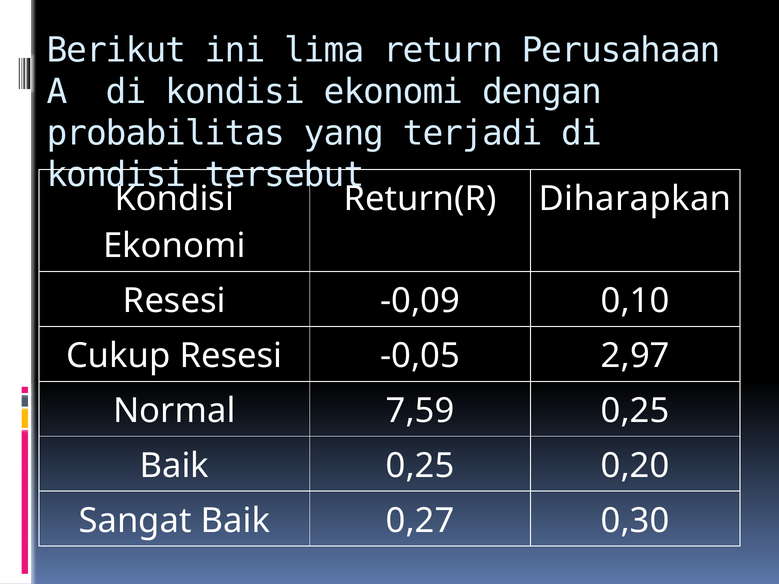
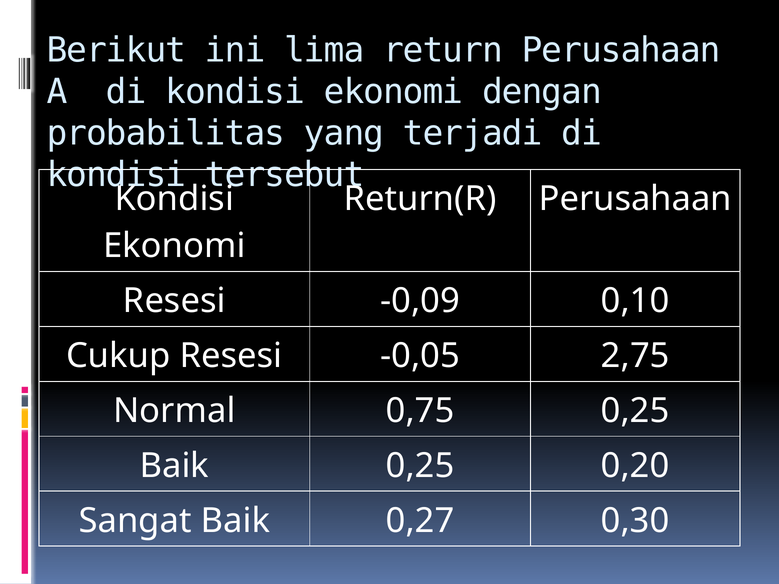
Return(R Diharapkan: Diharapkan -> Perusahaan (635, 199)
2,97: 2,97 -> 2,75 (635, 356)
7,59: 7,59 -> 0,75 (420, 411)
